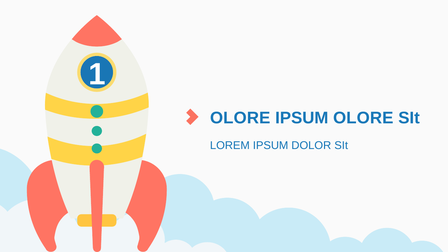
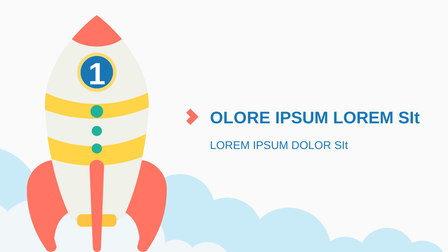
IPSUM OLORE: OLORE -> LOREM (363, 118)
